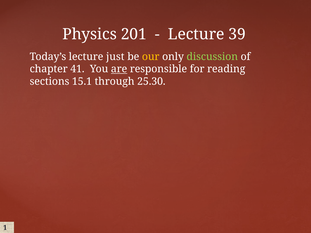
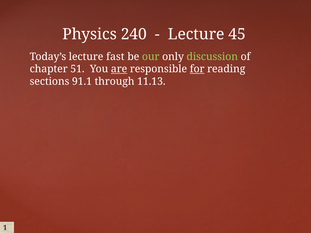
201: 201 -> 240 (134, 34)
39: 39 -> 45 (237, 34)
just: just -> fast (115, 57)
our colour: yellow -> light green (151, 57)
41: 41 -> 51 (77, 69)
for underline: none -> present (197, 69)
15.1: 15.1 -> 91.1 (82, 82)
25.30: 25.30 -> 11.13 (151, 82)
